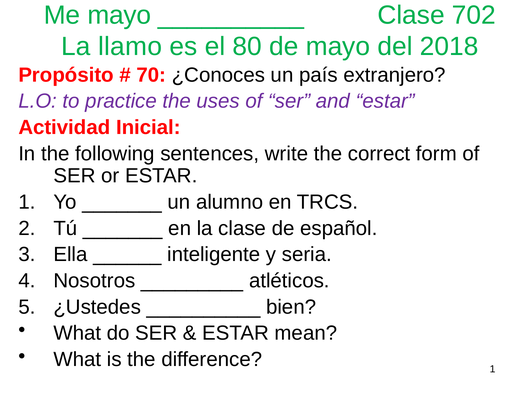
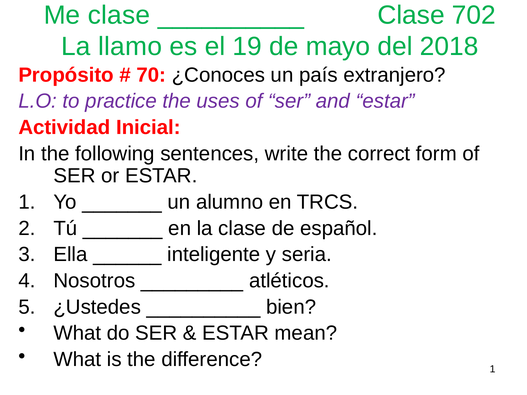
Me mayo: mayo -> clase (119, 15)
80: 80 -> 19 (247, 47)
